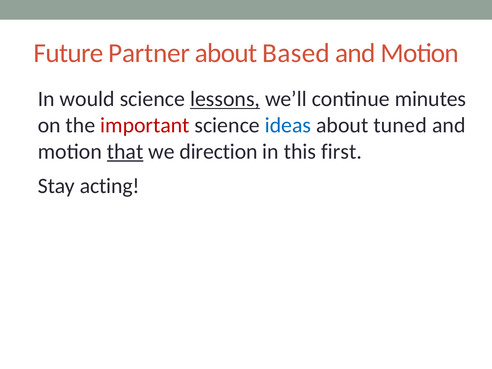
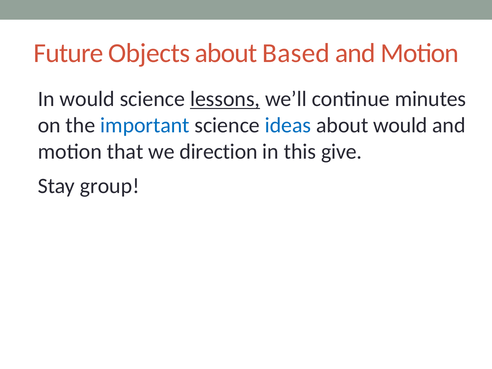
Partner: Partner -> Objects (149, 53)
important colour: red -> blue (145, 125)
about tuned: tuned -> would (400, 125)
that underline: present -> none (125, 152)
first: first -> give (342, 152)
acting: acting -> group (110, 186)
